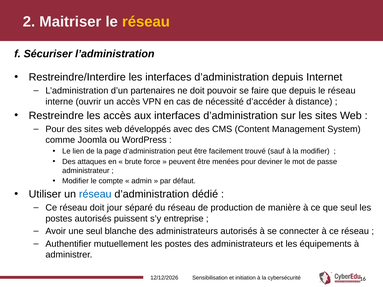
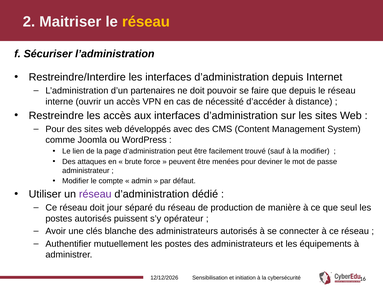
réseau colour: blue -> purple (95, 194)
entreprise: entreprise -> opérateur (184, 219)
une seul: seul -> clés (94, 231)
